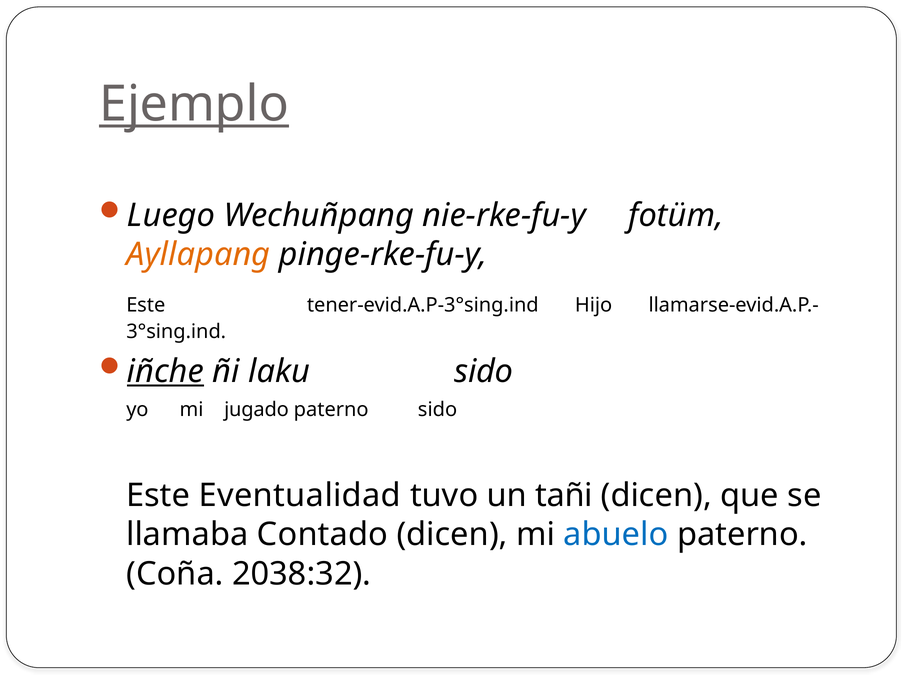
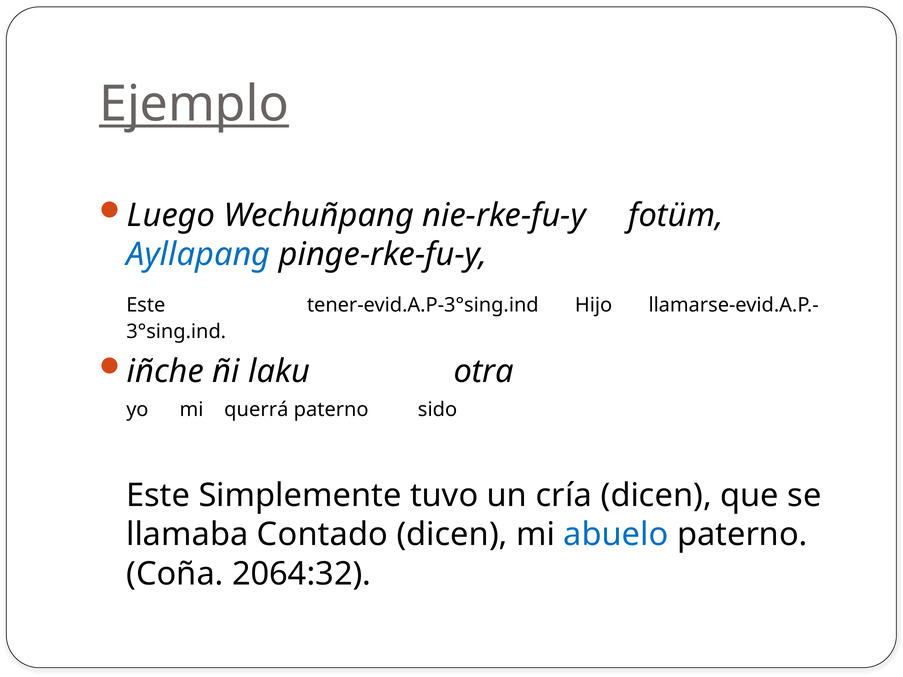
Ayllapang colour: orange -> blue (198, 255)
iñche underline: present -> none (165, 372)
laku sido: sido -> otra (484, 372)
jugado: jugado -> querrá (256, 410)
Eventualidad: Eventualidad -> Simplemente (300, 496)
tañi: tañi -> cría (564, 496)
2038:32: 2038:32 -> 2064:32 (302, 574)
